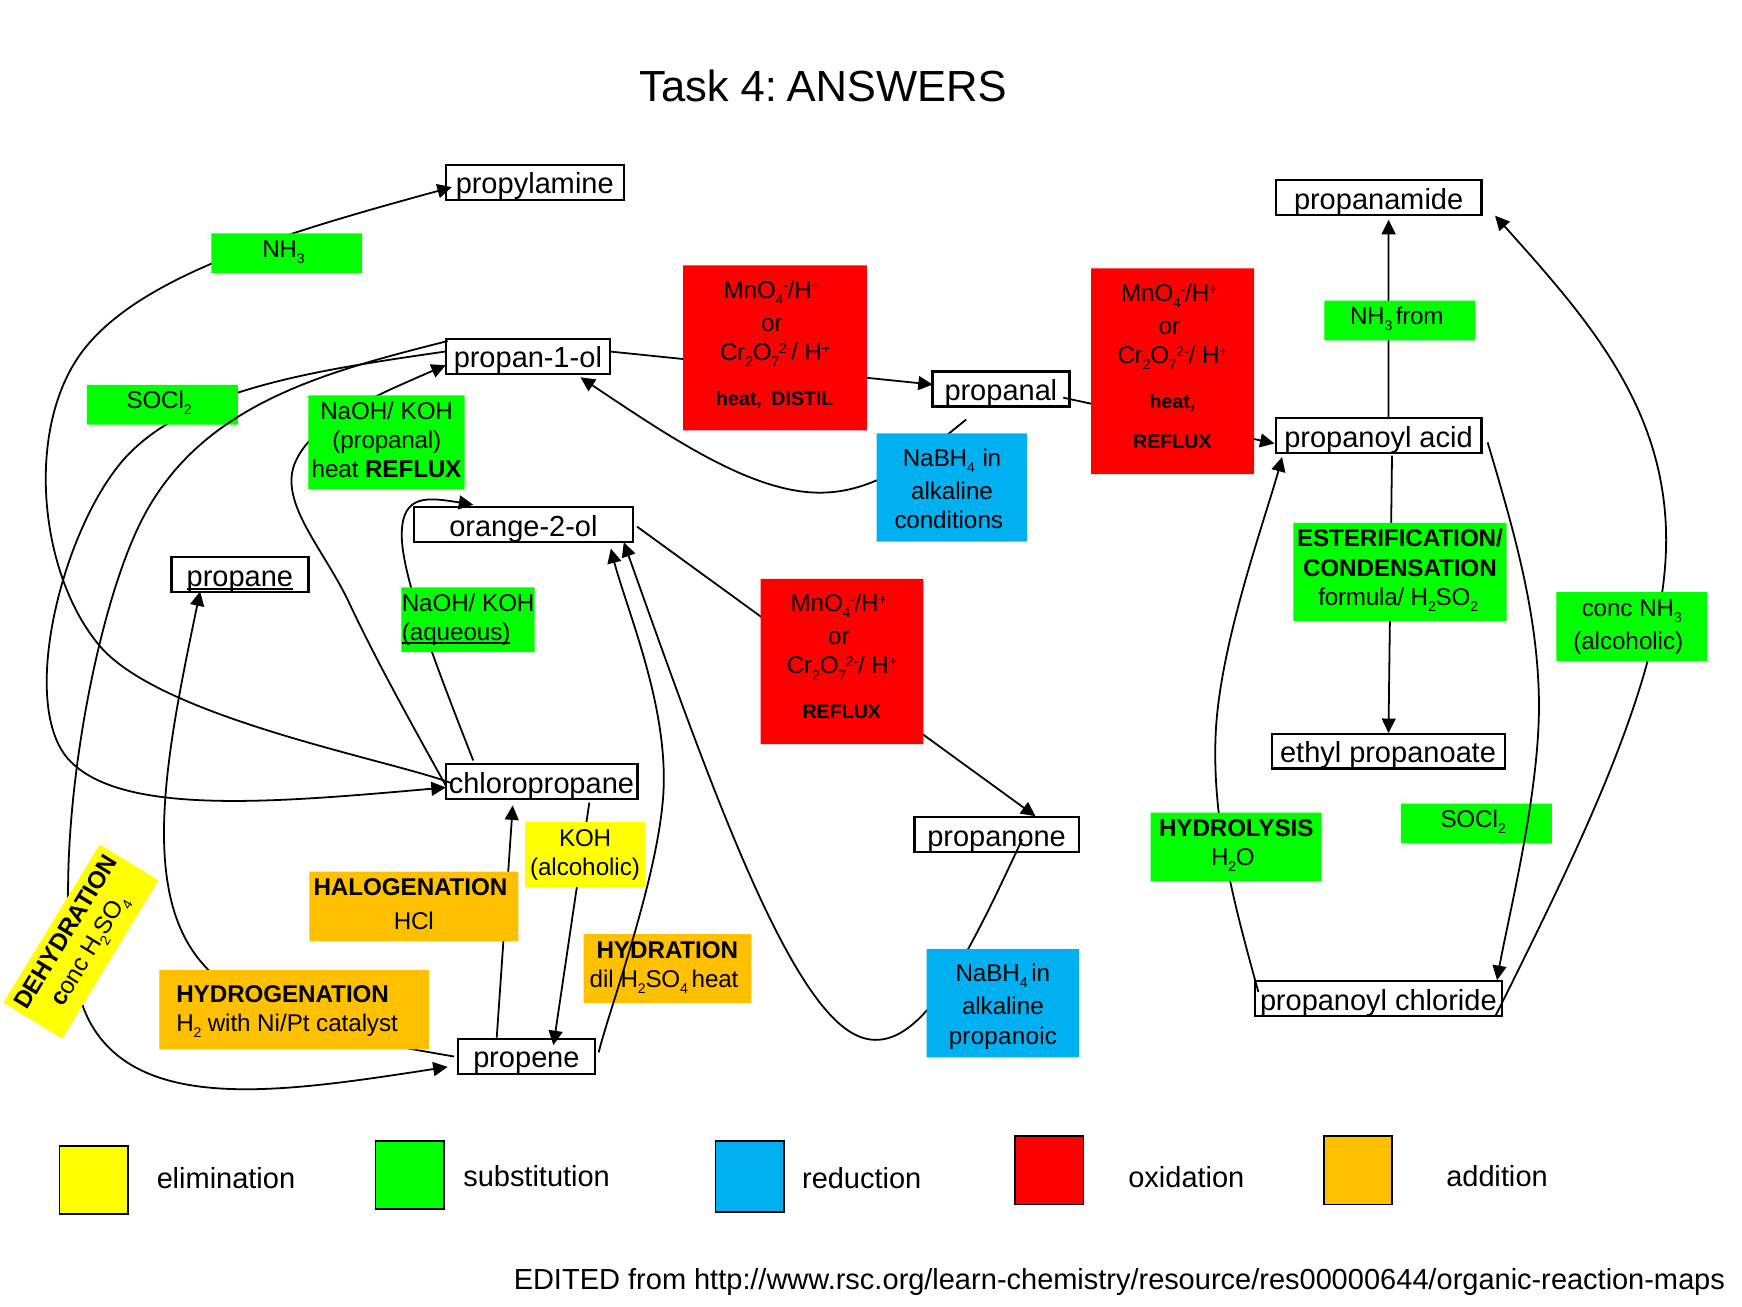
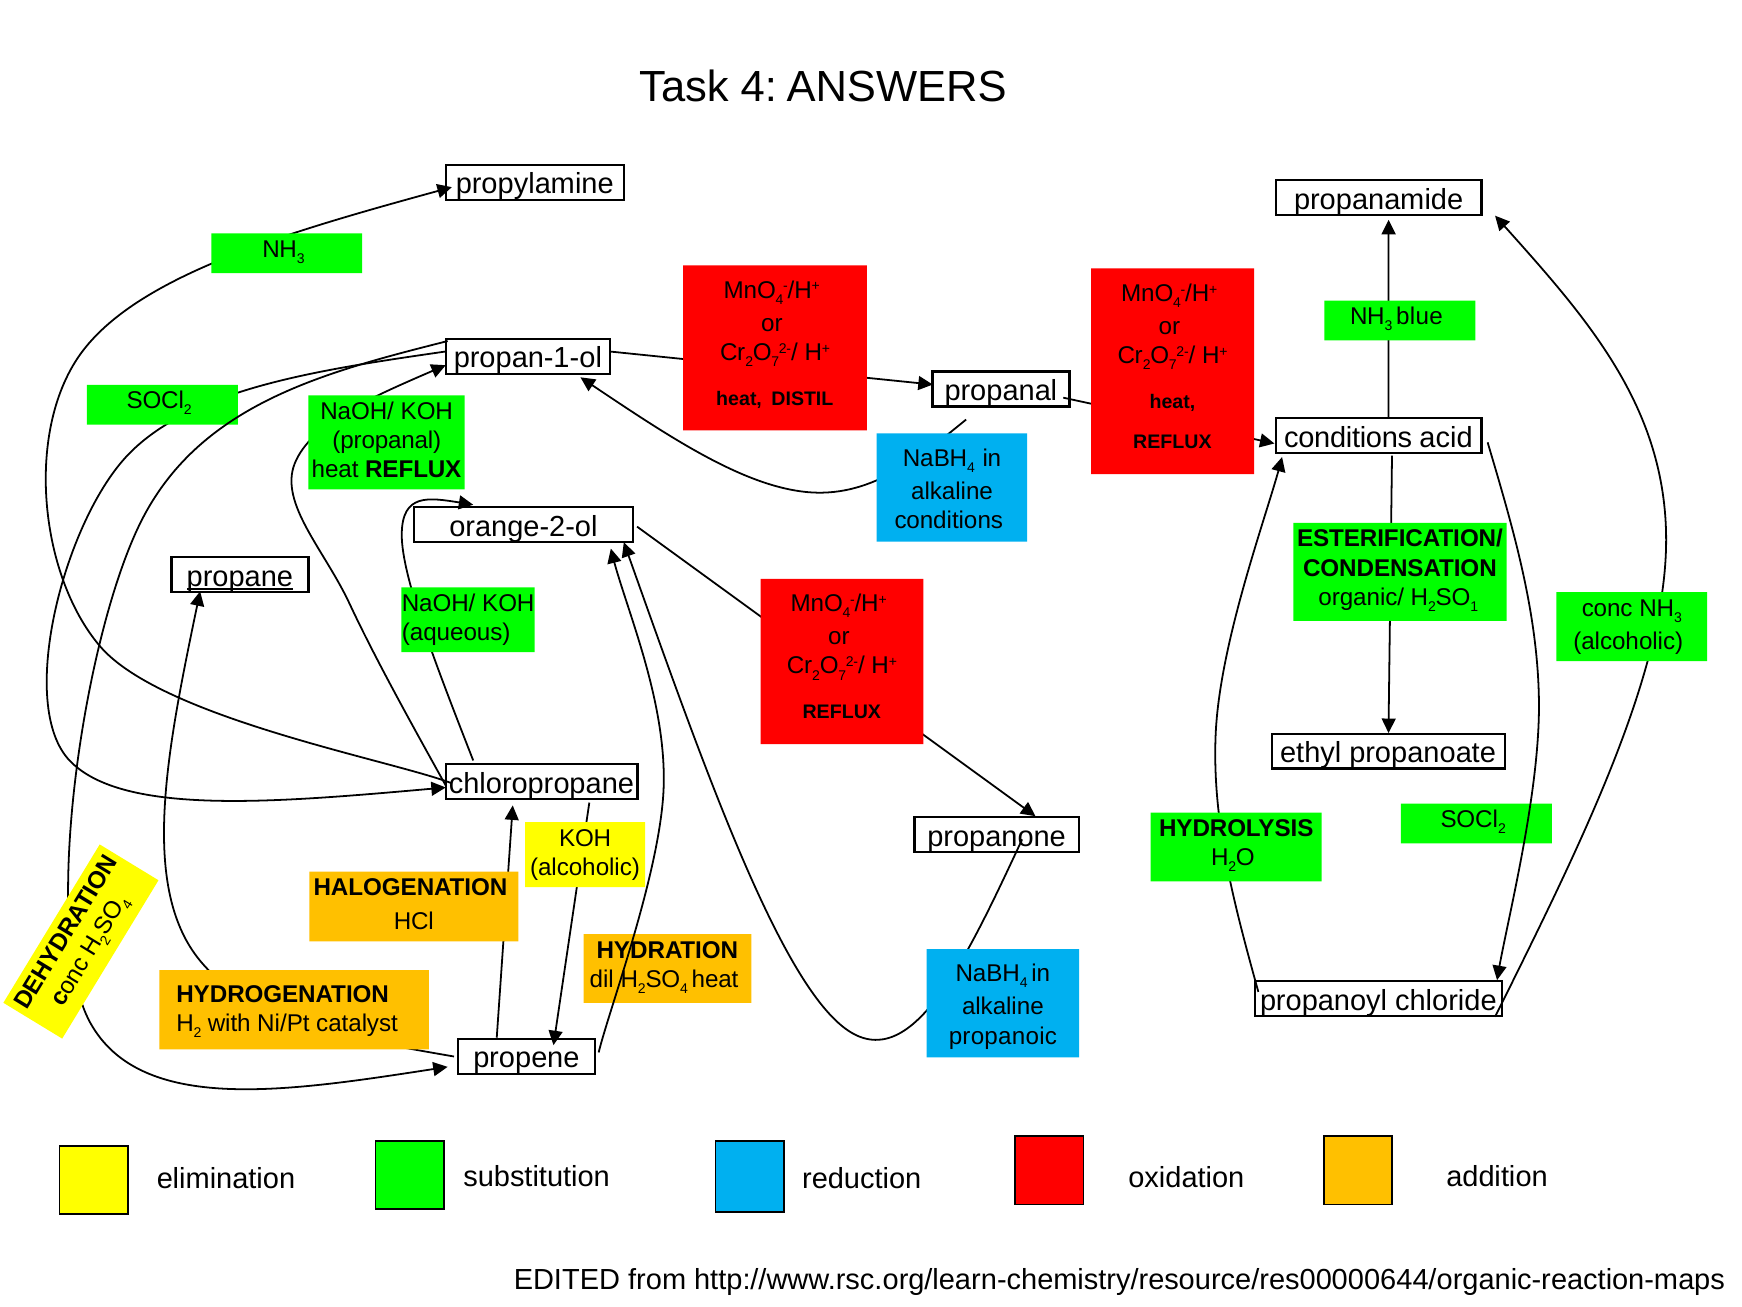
from: from -> blue (1419, 317)
propanoyl: propanoyl -> conditions (1348, 438)
formula/: formula/ -> organic/ (1361, 597)
2: 2 -> 1 (1474, 606)
aqueous underline: present -> none (456, 632)
